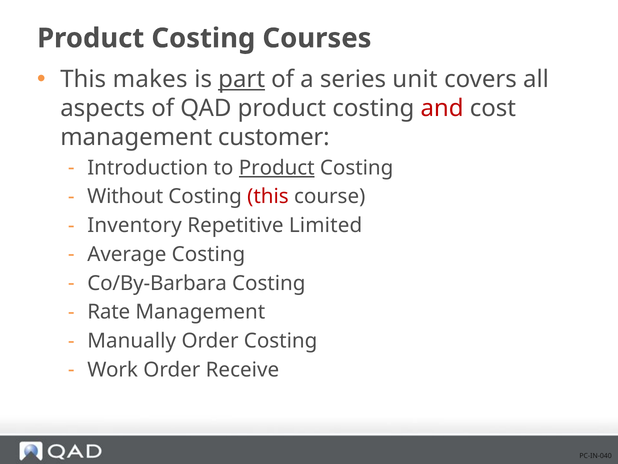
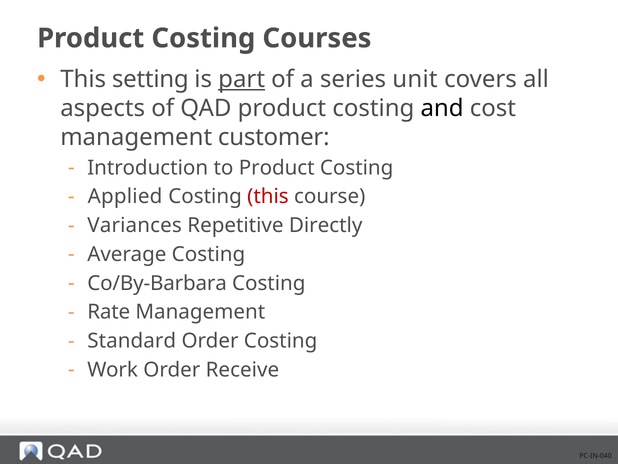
makes: makes -> setting (150, 79)
and colour: red -> black (442, 108)
Product underline: present -> none (277, 168)
Without: Without -> Applied (125, 196)
Inventory: Inventory -> Variances (135, 225)
Limited: Limited -> Directly (326, 225)
Manually: Manually -> Standard (132, 341)
